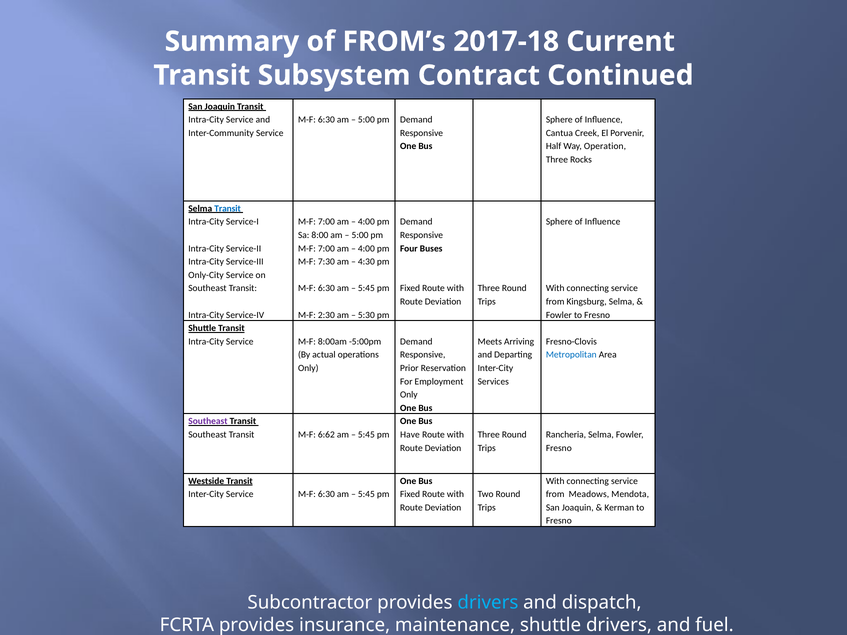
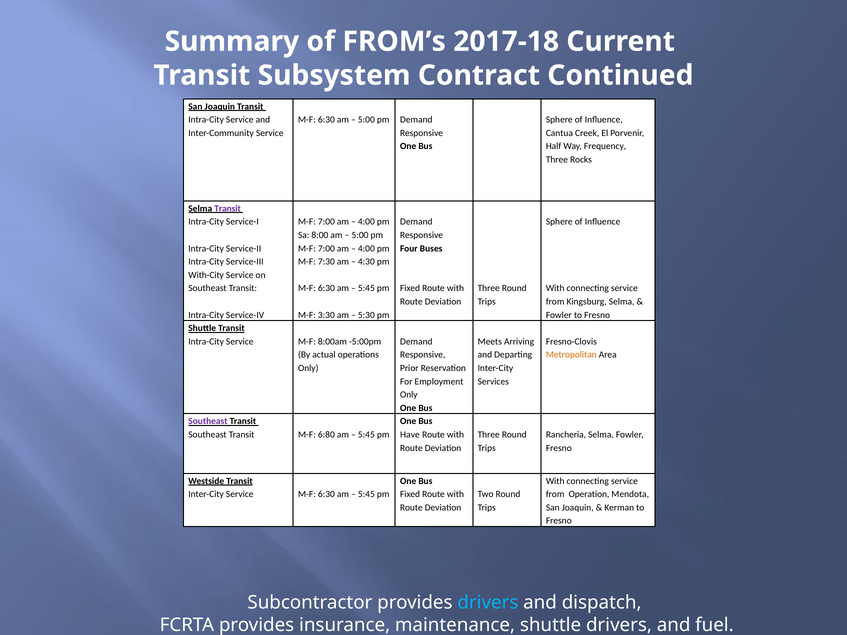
Operation: Operation -> Frequency (605, 146)
Transit colour: blue -> purple (228, 209)
Only-City: Only-City -> With-City (206, 275)
2:30: 2:30 -> 3:30 (326, 315)
Metropolitan colour: blue -> orange (571, 355)
6:62: 6:62 -> 6:80 (326, 435)
Meadows: Meadows -> Operation (589, 494)
